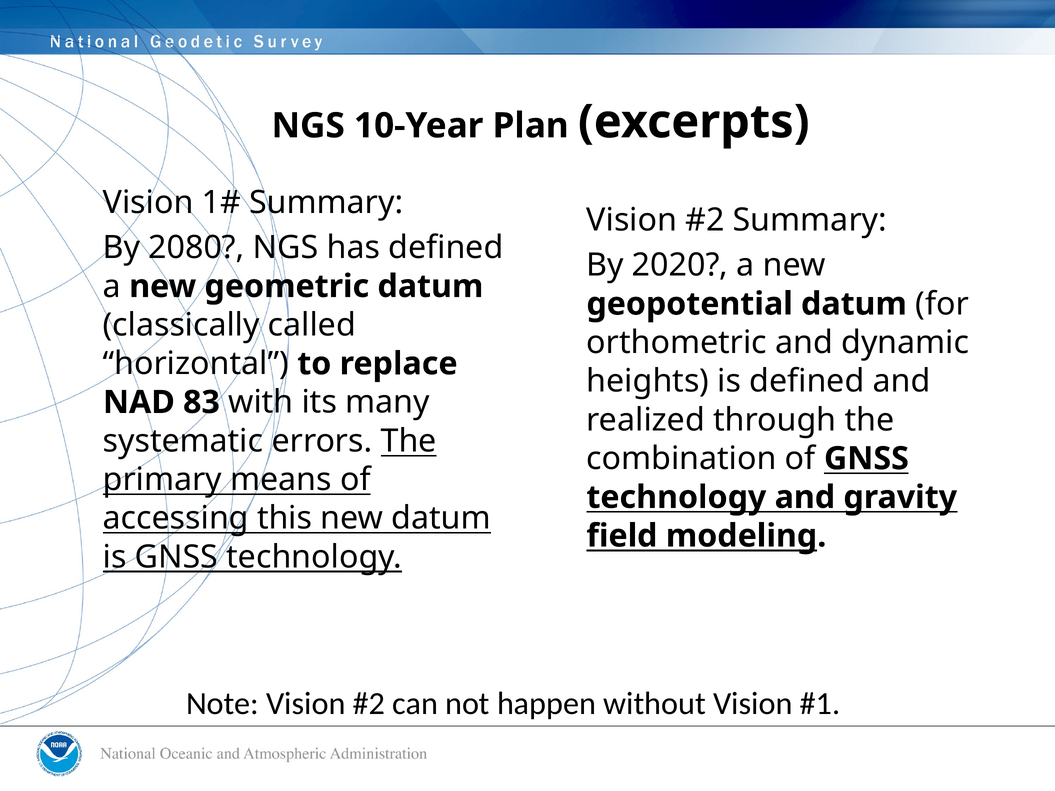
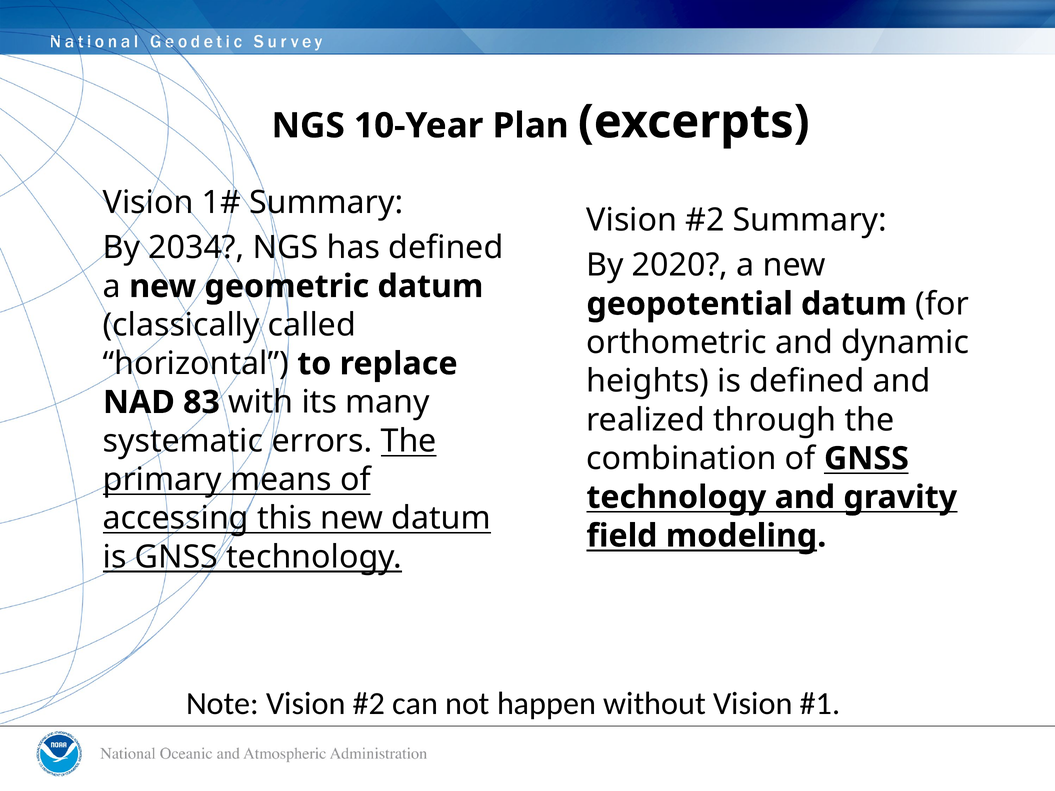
2080: 2080 -> 2034 (196, 248)
